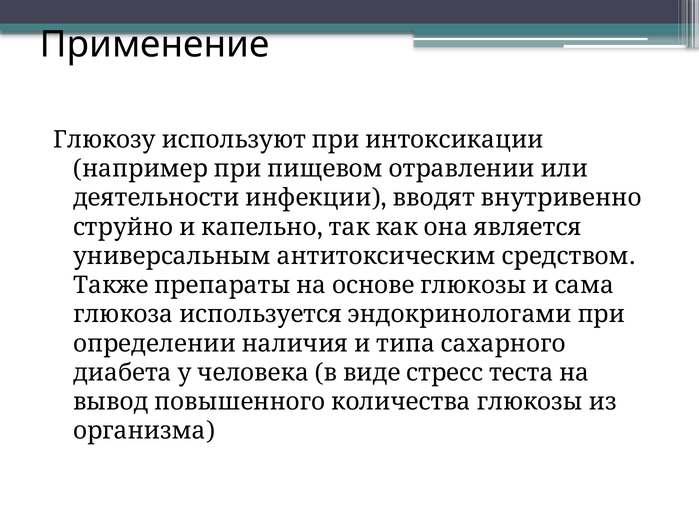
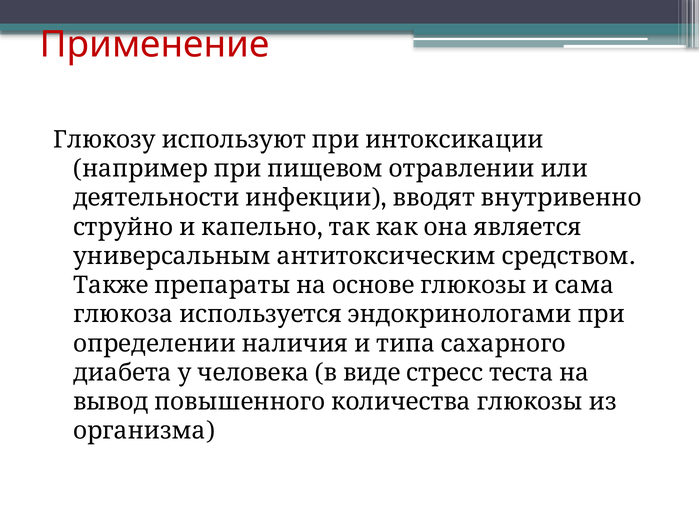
Применение colour: black -> red (155, 45)
